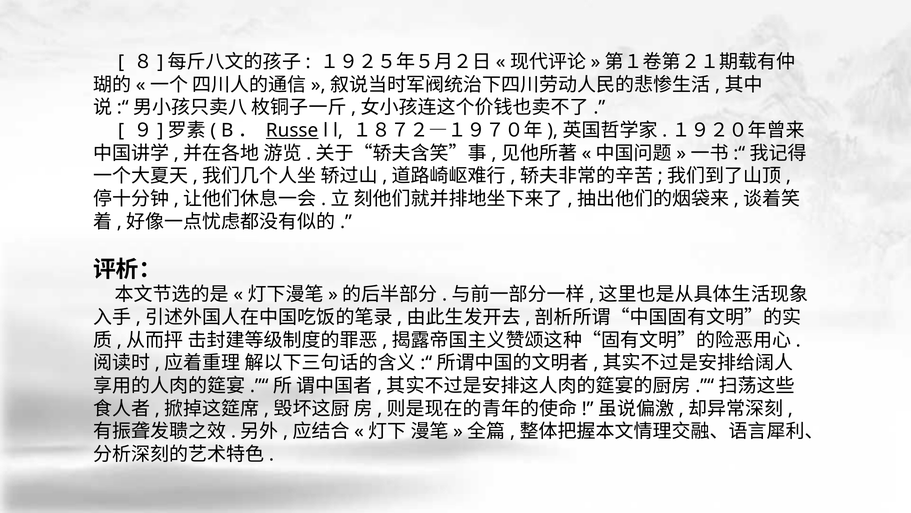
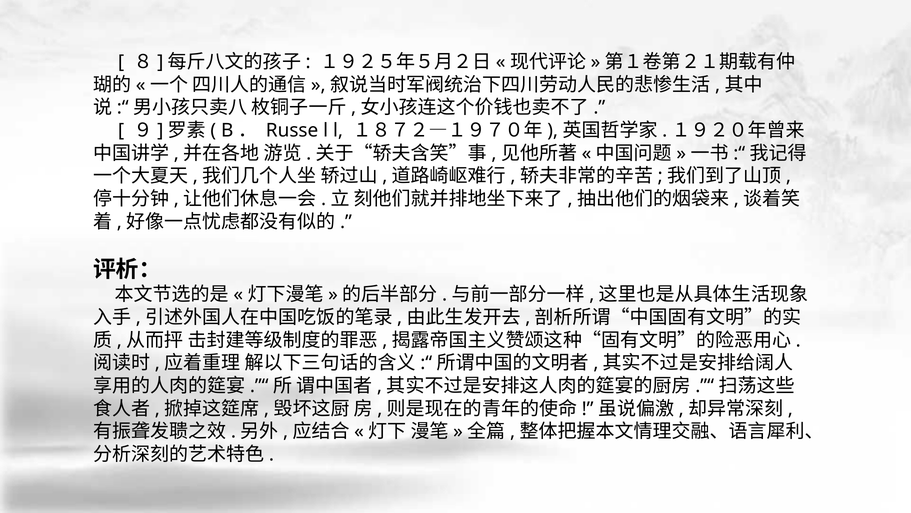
Russe underline: present -> none (292, 130)
